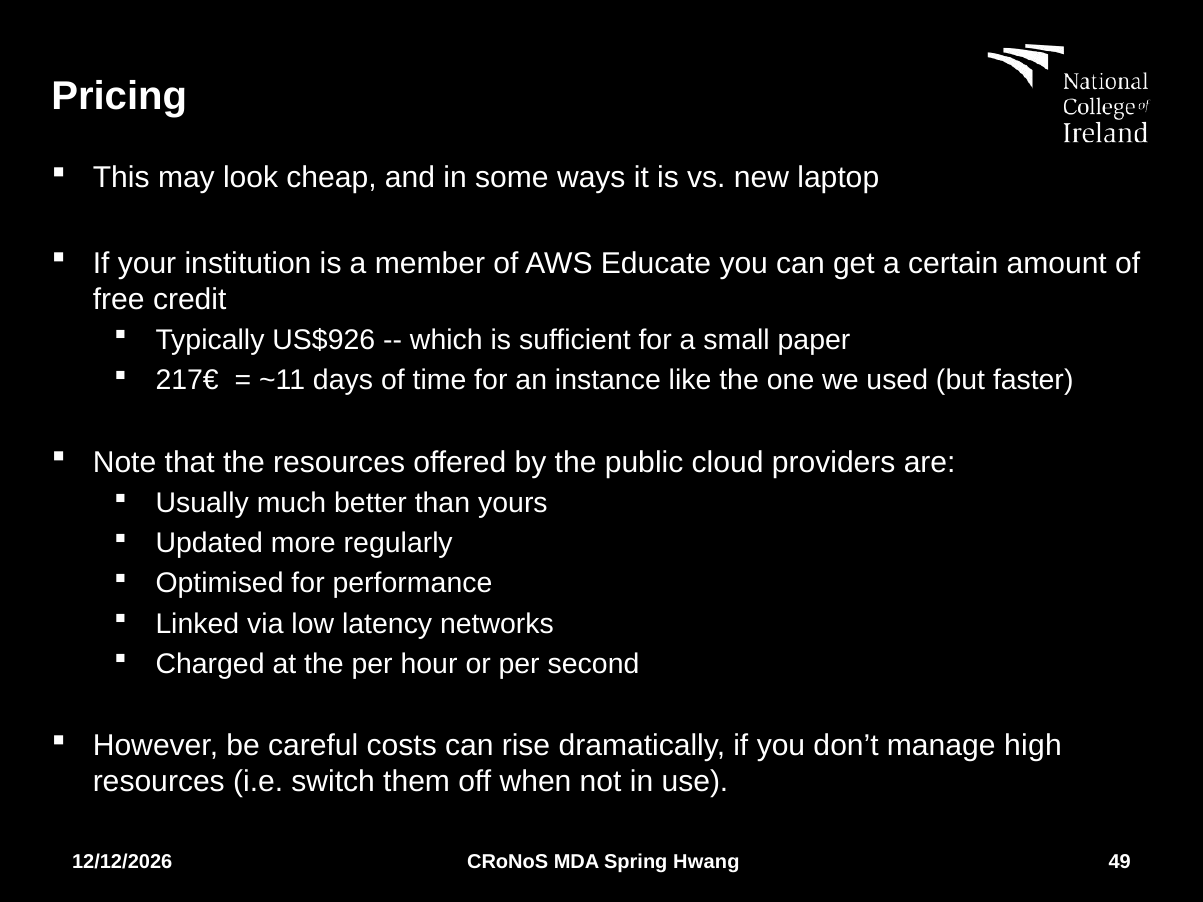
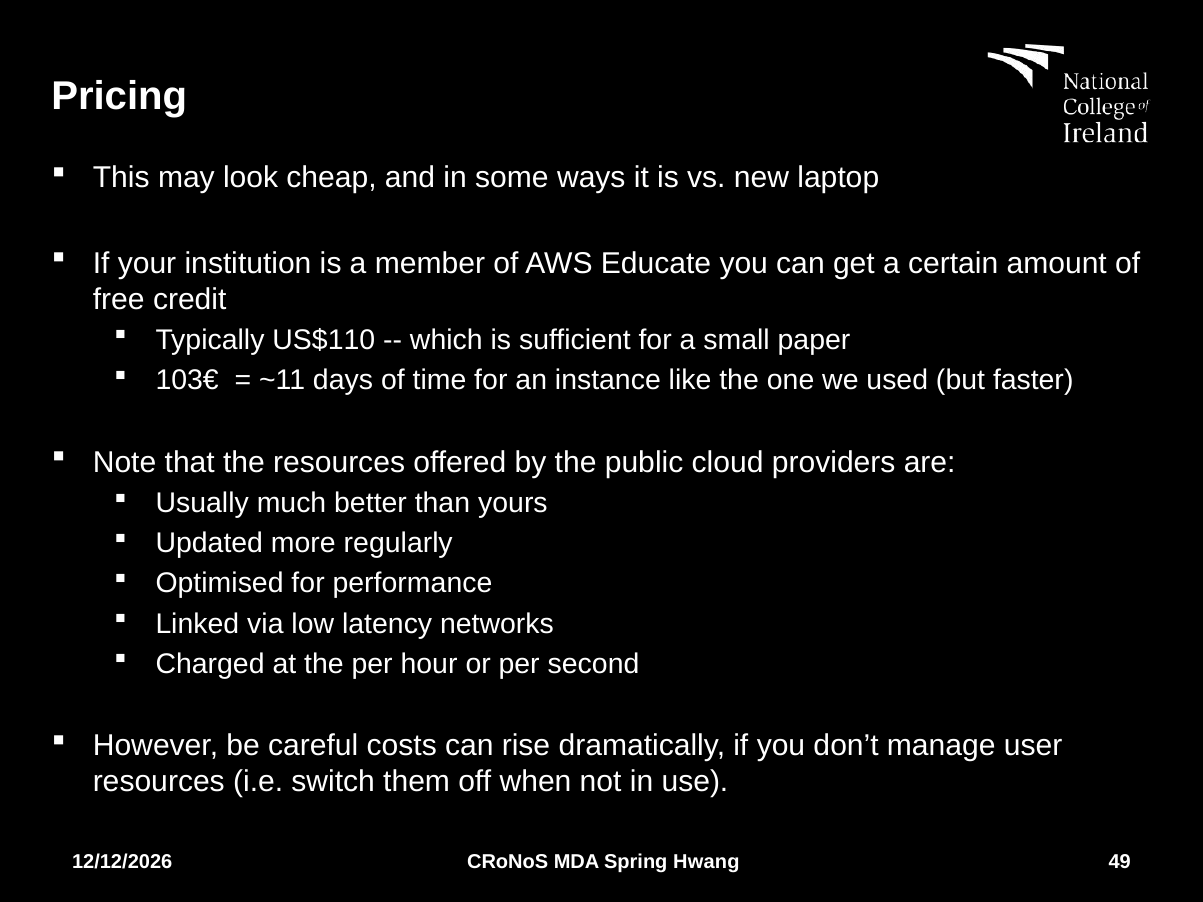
US$926: US$926 -> US$110 (324, 340)
217€: 217€ -> 103€ (187, 381)
high: high -> user (1033, 746)
